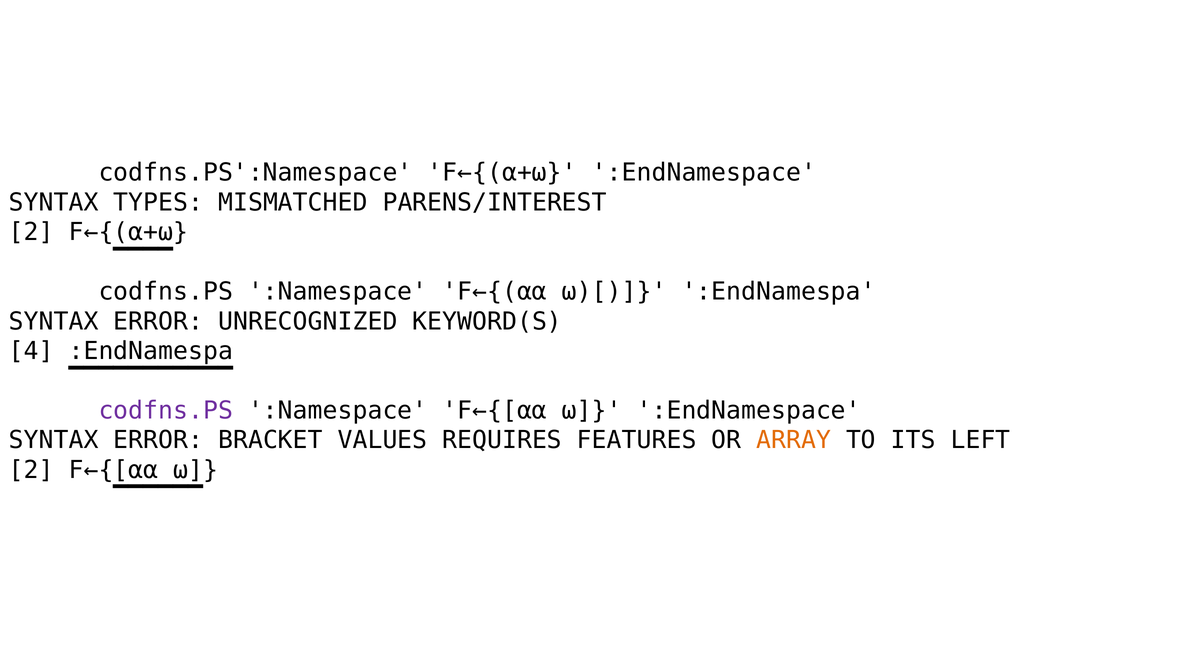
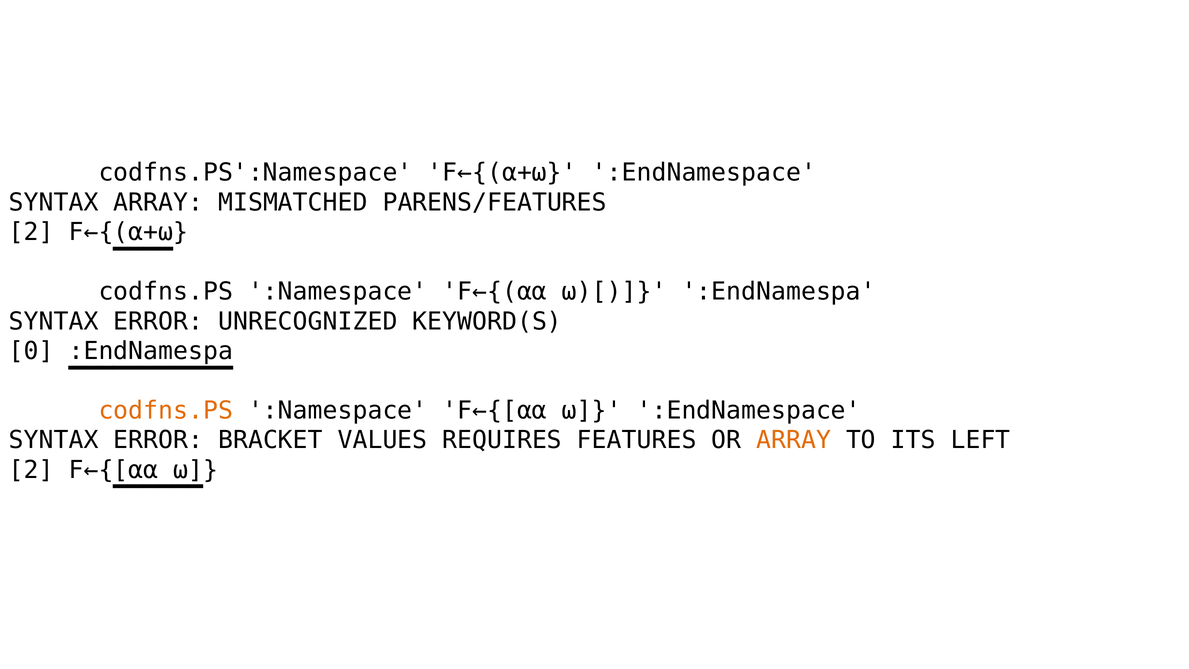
SYNTAX TYPES: TYPES -> ARRAY (158, 202)
PARENS/INTEREST: PARENS/INTEREST -> PARENS/FEATURES (495, 202)
4: 4 -> 0 (31, 351)
codfns.PS colour: purple -> orange (166, 410)
